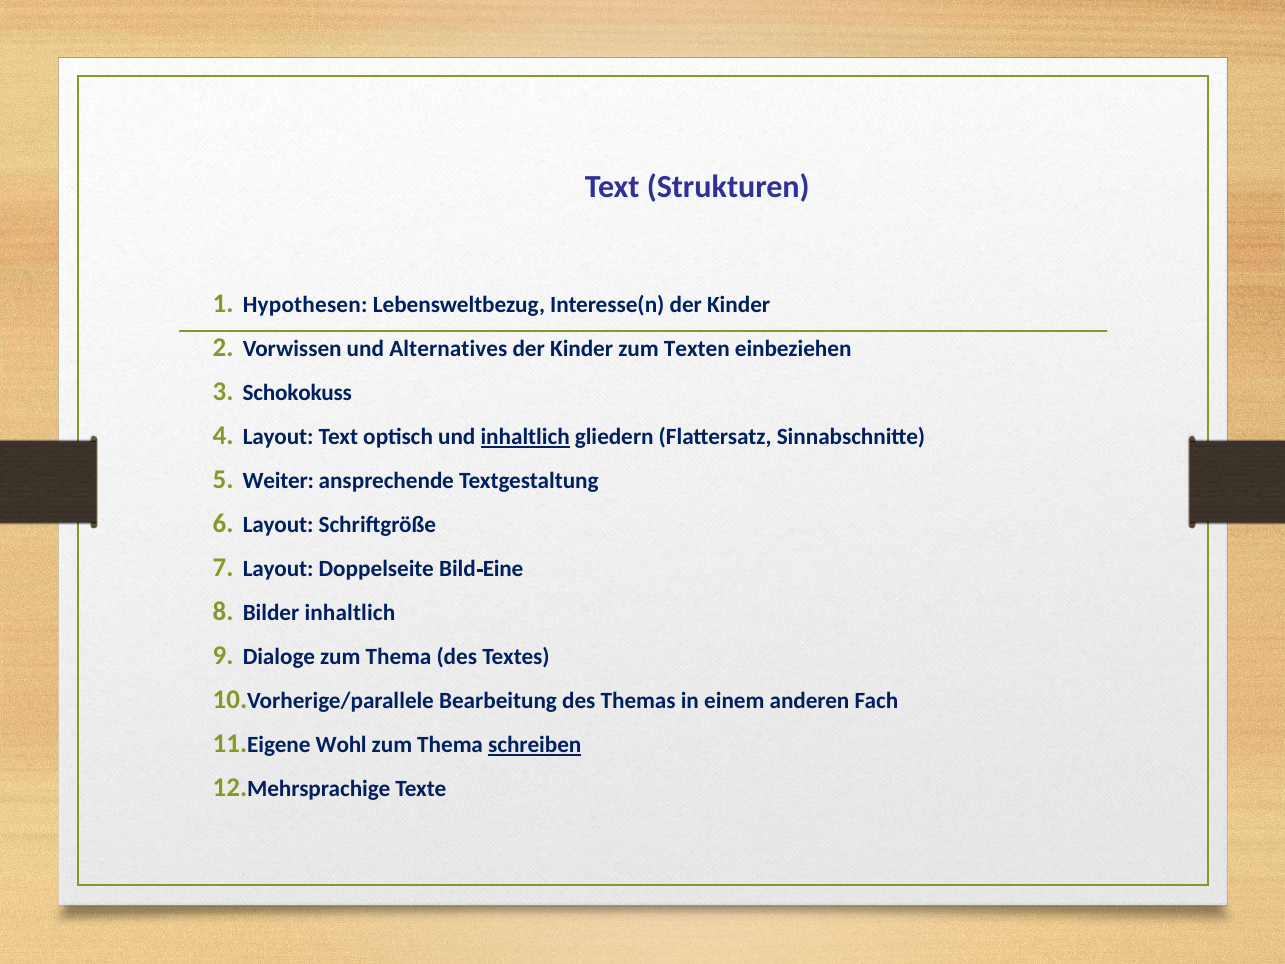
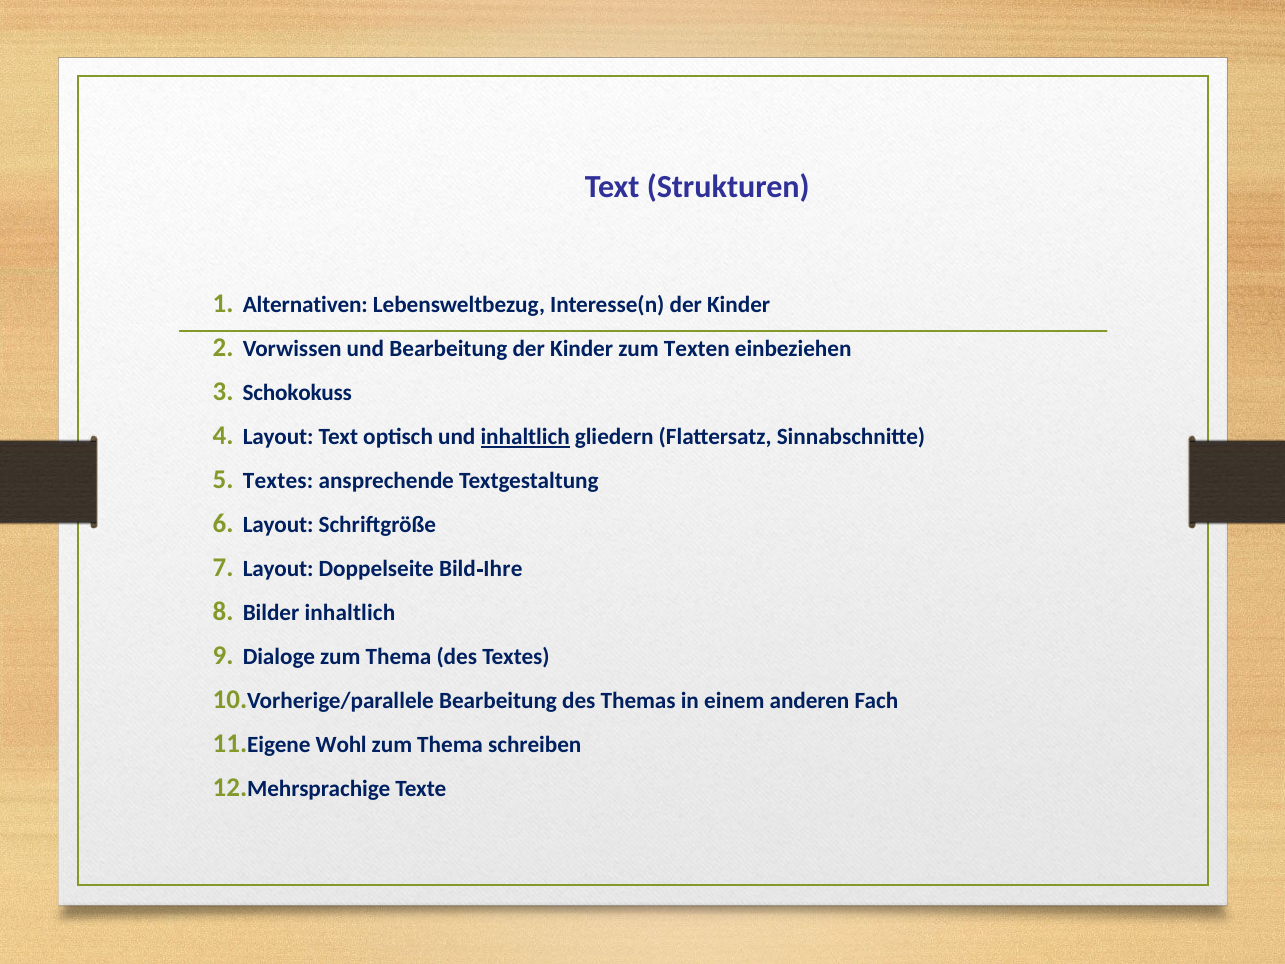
Hypothesen: Hypothesen -> Alternativen (305, 305)
und Alternatives: Alternatives -> Bearbeitung (448, 349)
Weiter: Weiter -> Textes (278, 481)
Eine: Eine -> Ihre (503, 569)
schreiben underline: present -> none (535, 745)
